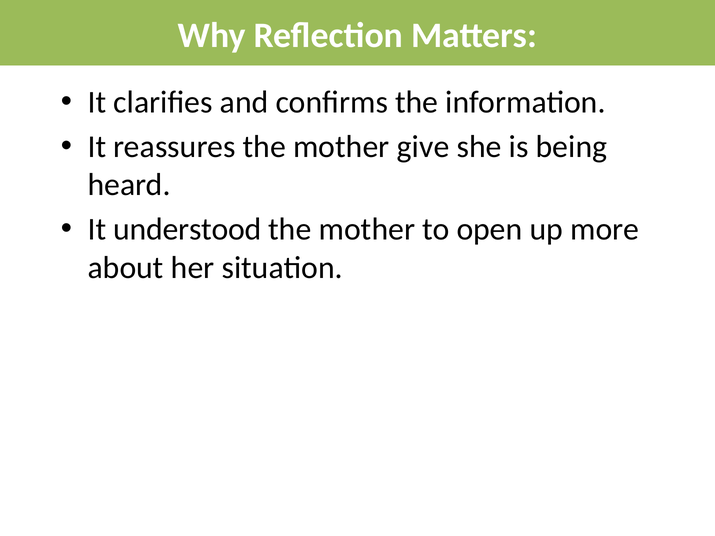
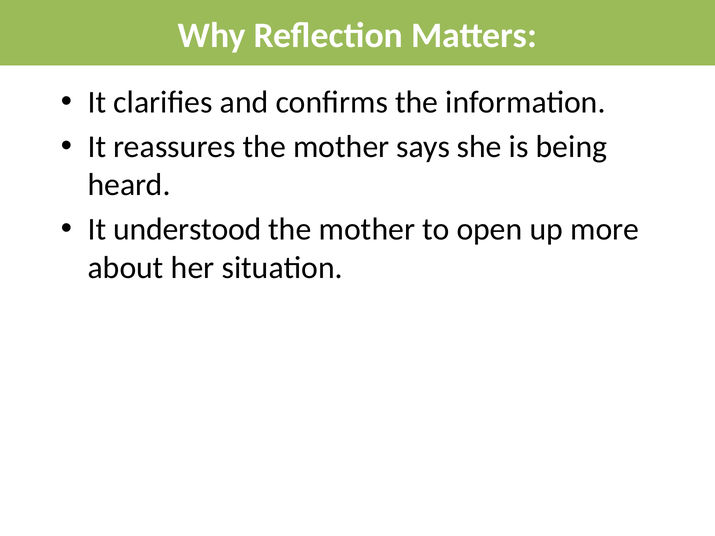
give: give -> says (423, 147)
